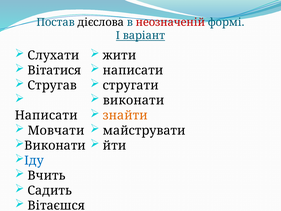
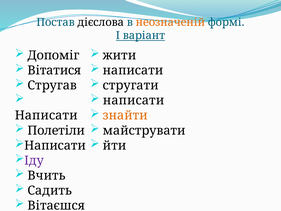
неозначеній colour: red -> orange (170, 22)
Слухати: Слухати -> Допоміг (54, 55)
виконати: виконати -> написати (134, 100)
Мовчати: Мовчати -> Полетіли (56, 130)
Виконати: Виконати -> Написати (55, 145)
Іду colour: blue -> purple (34, 160)
